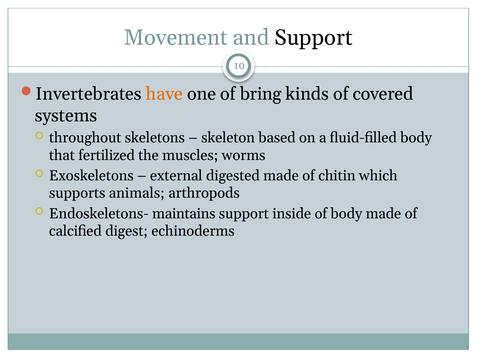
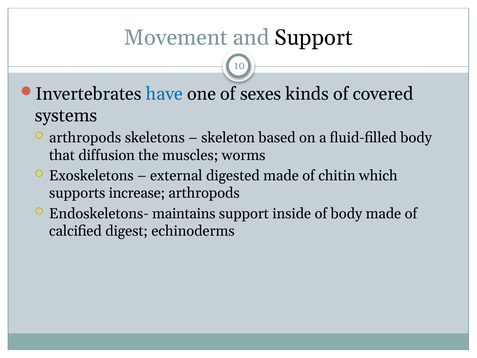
have colour: orange -> blue (164, 94)
bring: bring -> sexes (261, 94)
throughout: throughout -> arthropods (85, 138)
fertilized: fertilized -> diffusion (107, 155)
animals: animals -> increase (137, 193)
